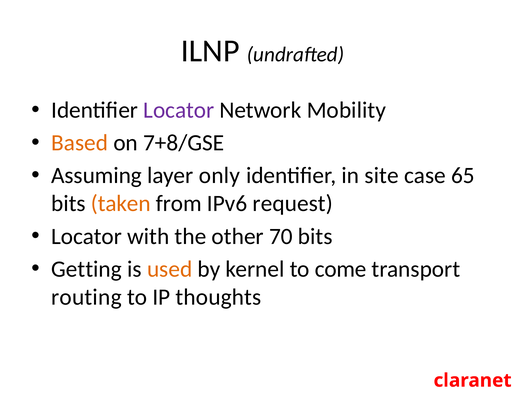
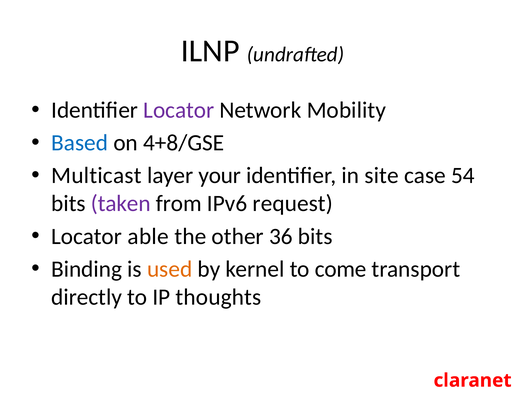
Based colour: orange -> blue (80, 143)
7+8/GSE: 7+8/GSE -> 4+8/GSE (184, 143)
Assuming: Assuming -> Multicast (96, 175)
only: only -> your (220, 175)
65: 65 -> 54 (463, 175)
taken colour: orange -> purple (121, 203)
with: with -> able (148, 236)
70: 70 -> 36 (281, 236)
Getting: Getting -> Binding (87, 269)
routing: routing -> directly (87, 297)
